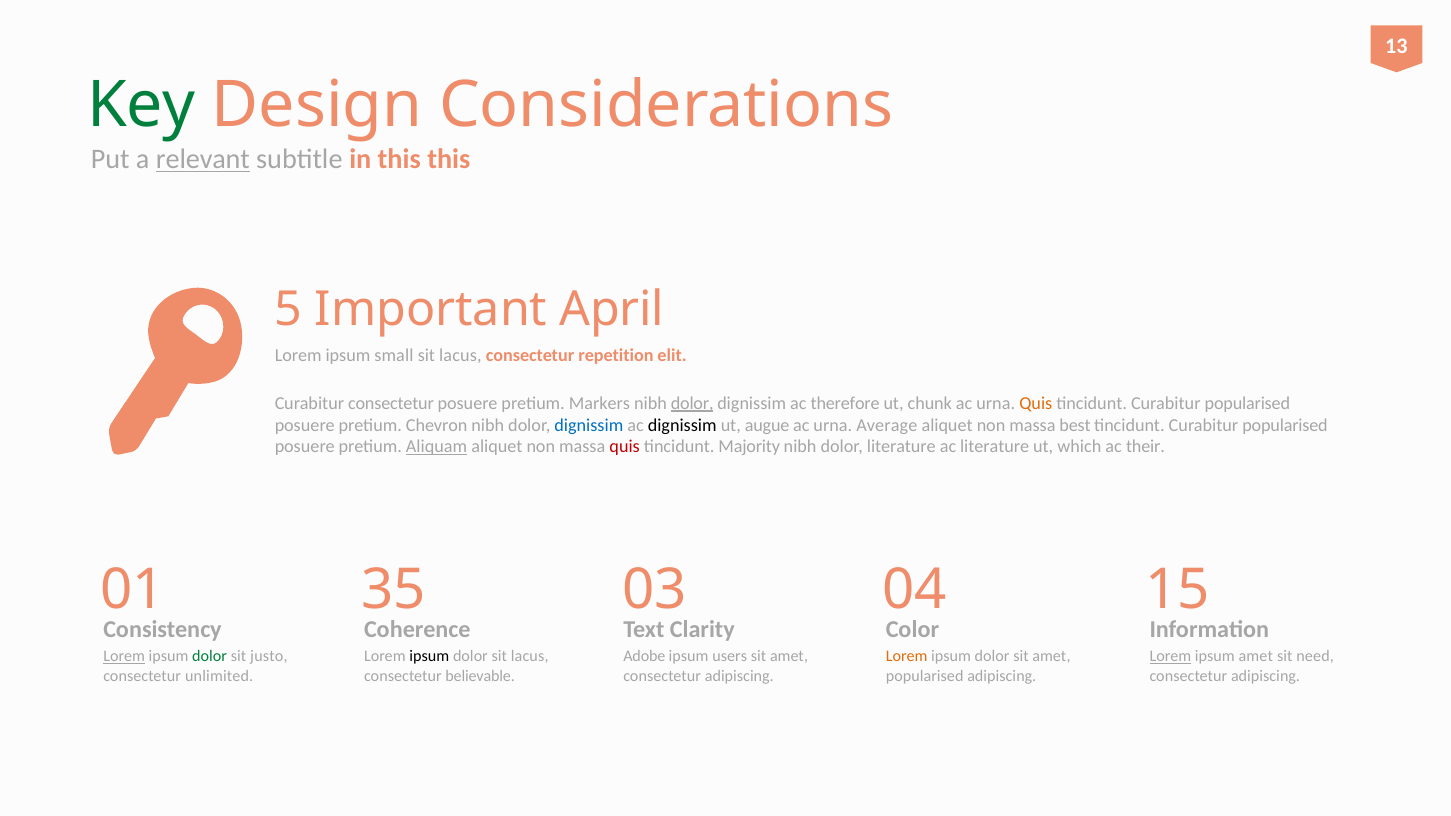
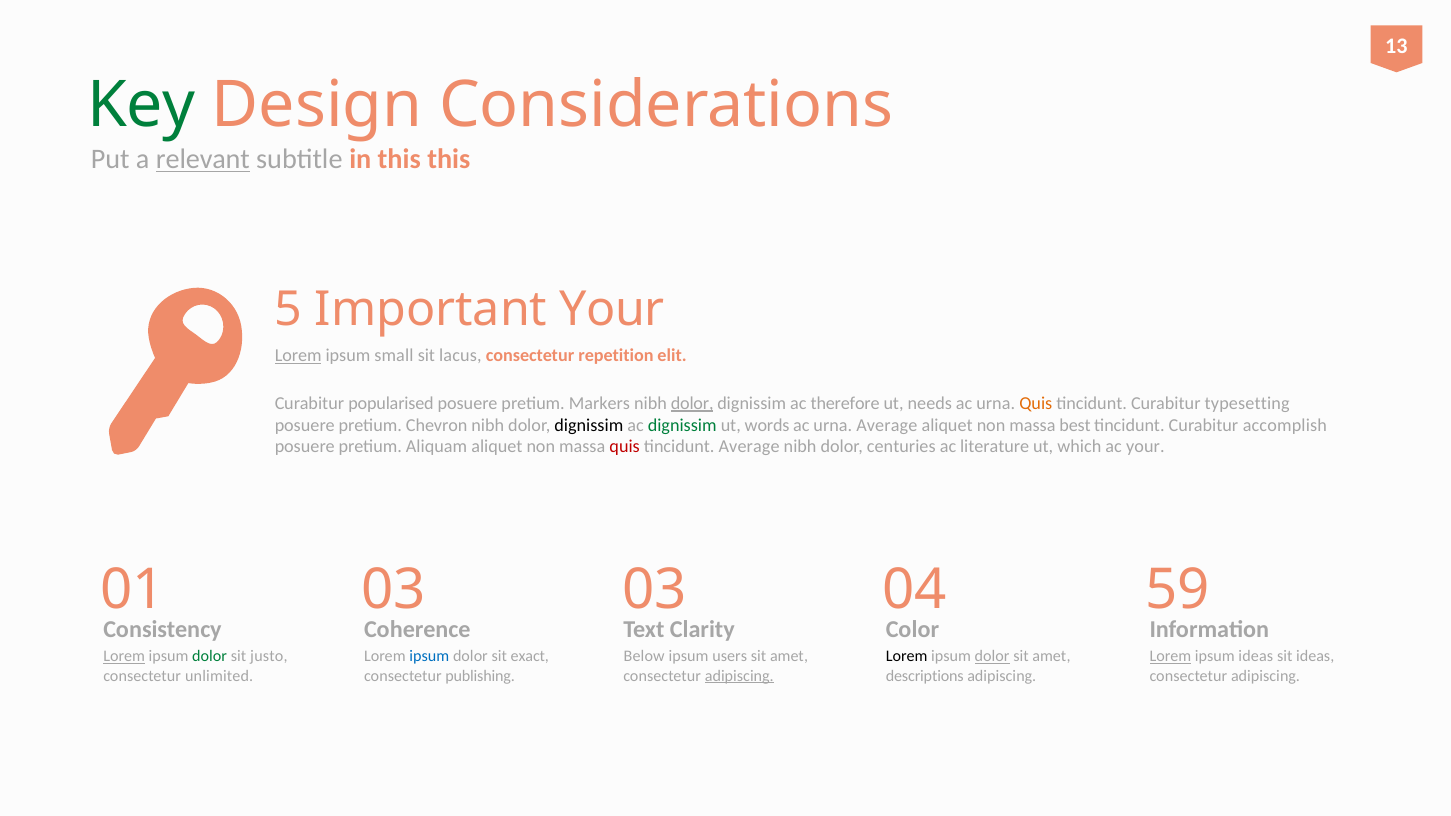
Important April: April -> Your (612, 309)
Lorem underline: none -> present (298, 356)
Curabitur consectetur: consectetur -> popularised (391, 403)
chunk: chunk -> needs (930, 403)
popularised: popularised -> typesetting (1247, 403)
dignissim colour: blue -> black (589, 425)
dignissim colour: black -> green (682, 425)
augue: augue -> words (767, 425)
popularised: popularised -> accomplish (1285, 425)
Aliquam underline: present -> none (437, 447)
tincidunt Majority: Majority -> Average (749, 447)
dolor literature: literature -> centuries (901, 447)
ac their: their -> your (1145, 447)
01 35: 35 -> 03 (393, 590)
15: 15 -> 59 (1178, 590)
ipsum colour: black -> blue (429, 657)
dolor sit lacus: lacus -> exact (530, 657)
Adobe: Adobe -> Below (644, 657)
Lorem colour: orange -> black (907, 657)
dolor underline: none -> present (992, 657)
ipsum amet: amet -> ideas (1256, 657)
sit need: need -> ideas (1315, 657)
believable: believable -> publishing (480, 676)
adipiscing underline: none -> present (739, 676)
popularised: popularised -> descriptions (925, 676)
